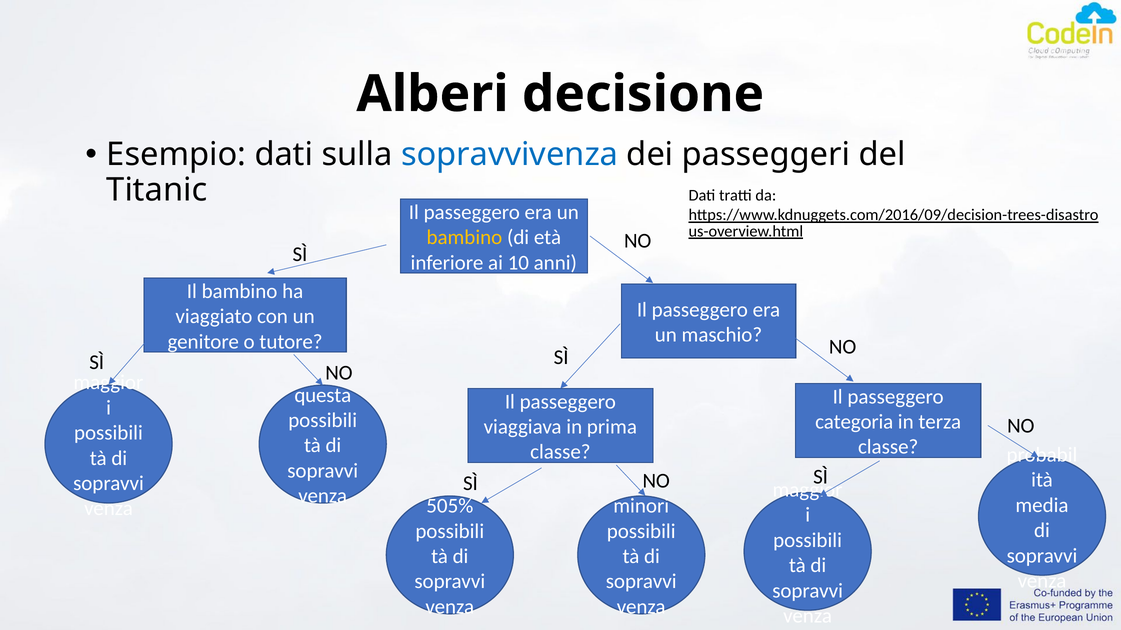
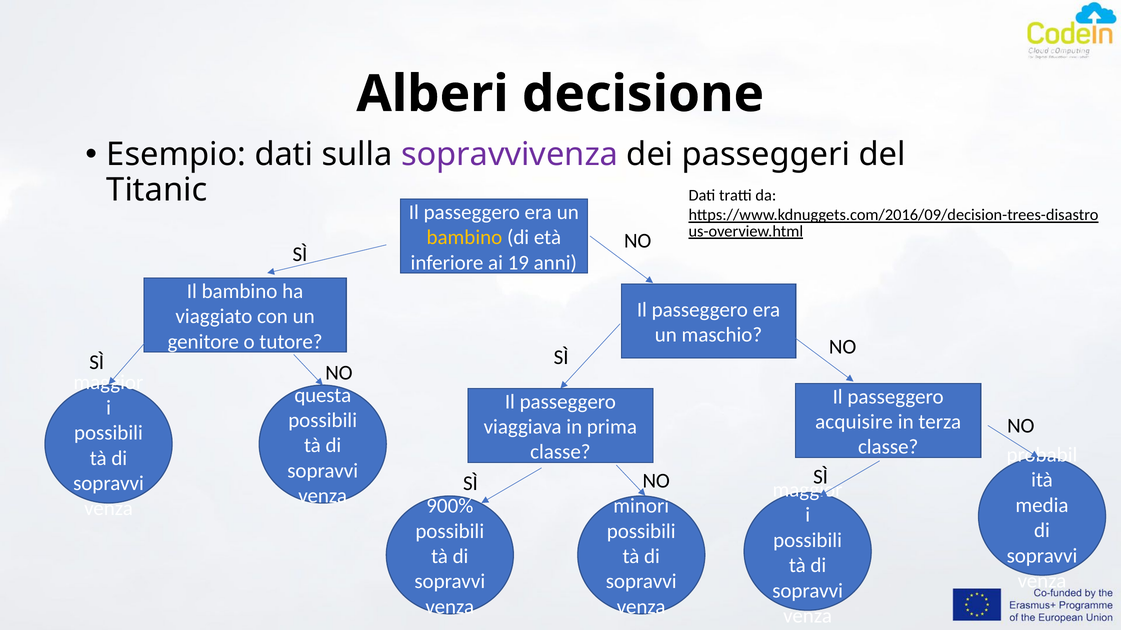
sopravvivenza colour: blue -> purple (510, 155)
10: 10 -> 19 (518, 263)
categoria: categoria -> acquisire (854, 422)
505%: 505% -> 900% (450, 506)
